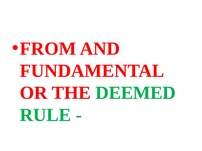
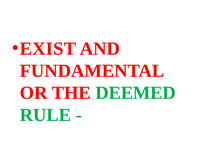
FROM: FROM -> EXIST (48, 49)
